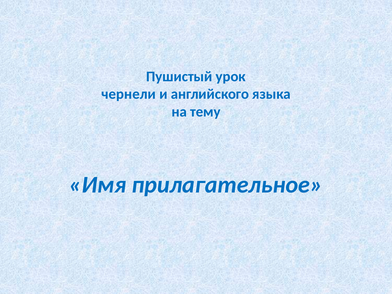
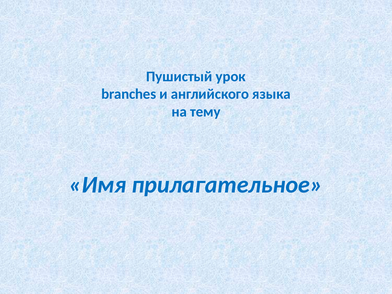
чернели: чернели -> branches (129, 94)
